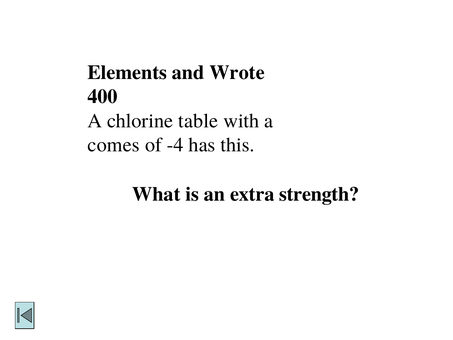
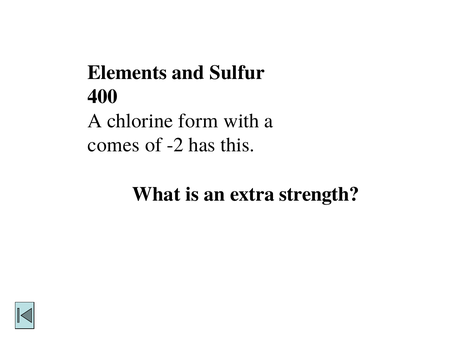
Wrote: Wrote -> Sulfur (237, 72)
table: table -> form (198, 121)
-4: -4 -> -2 (175, 145)
